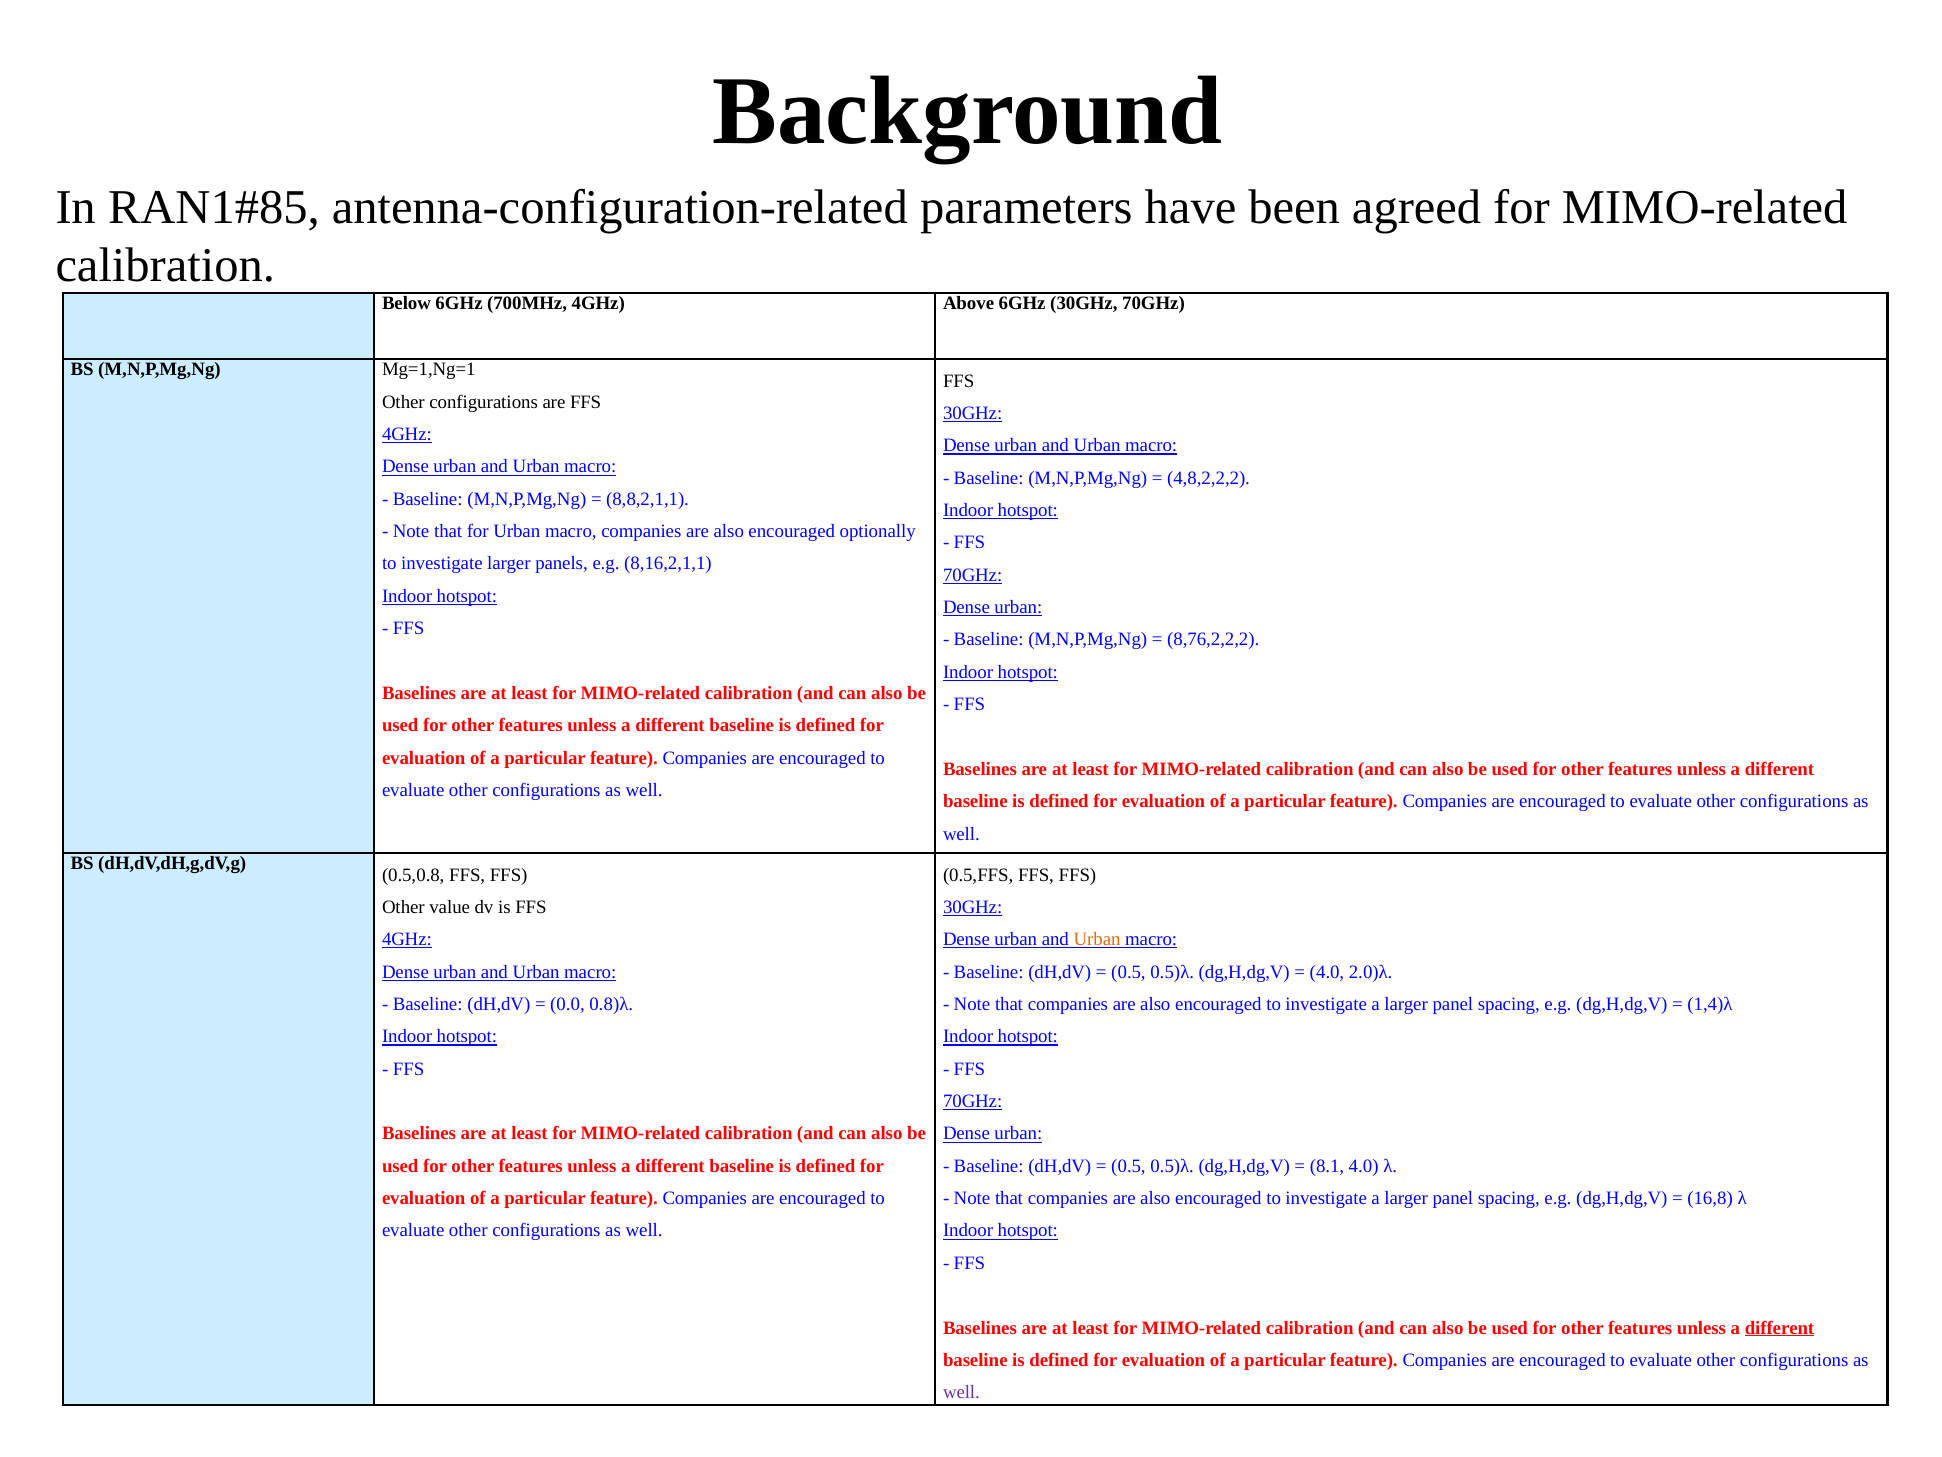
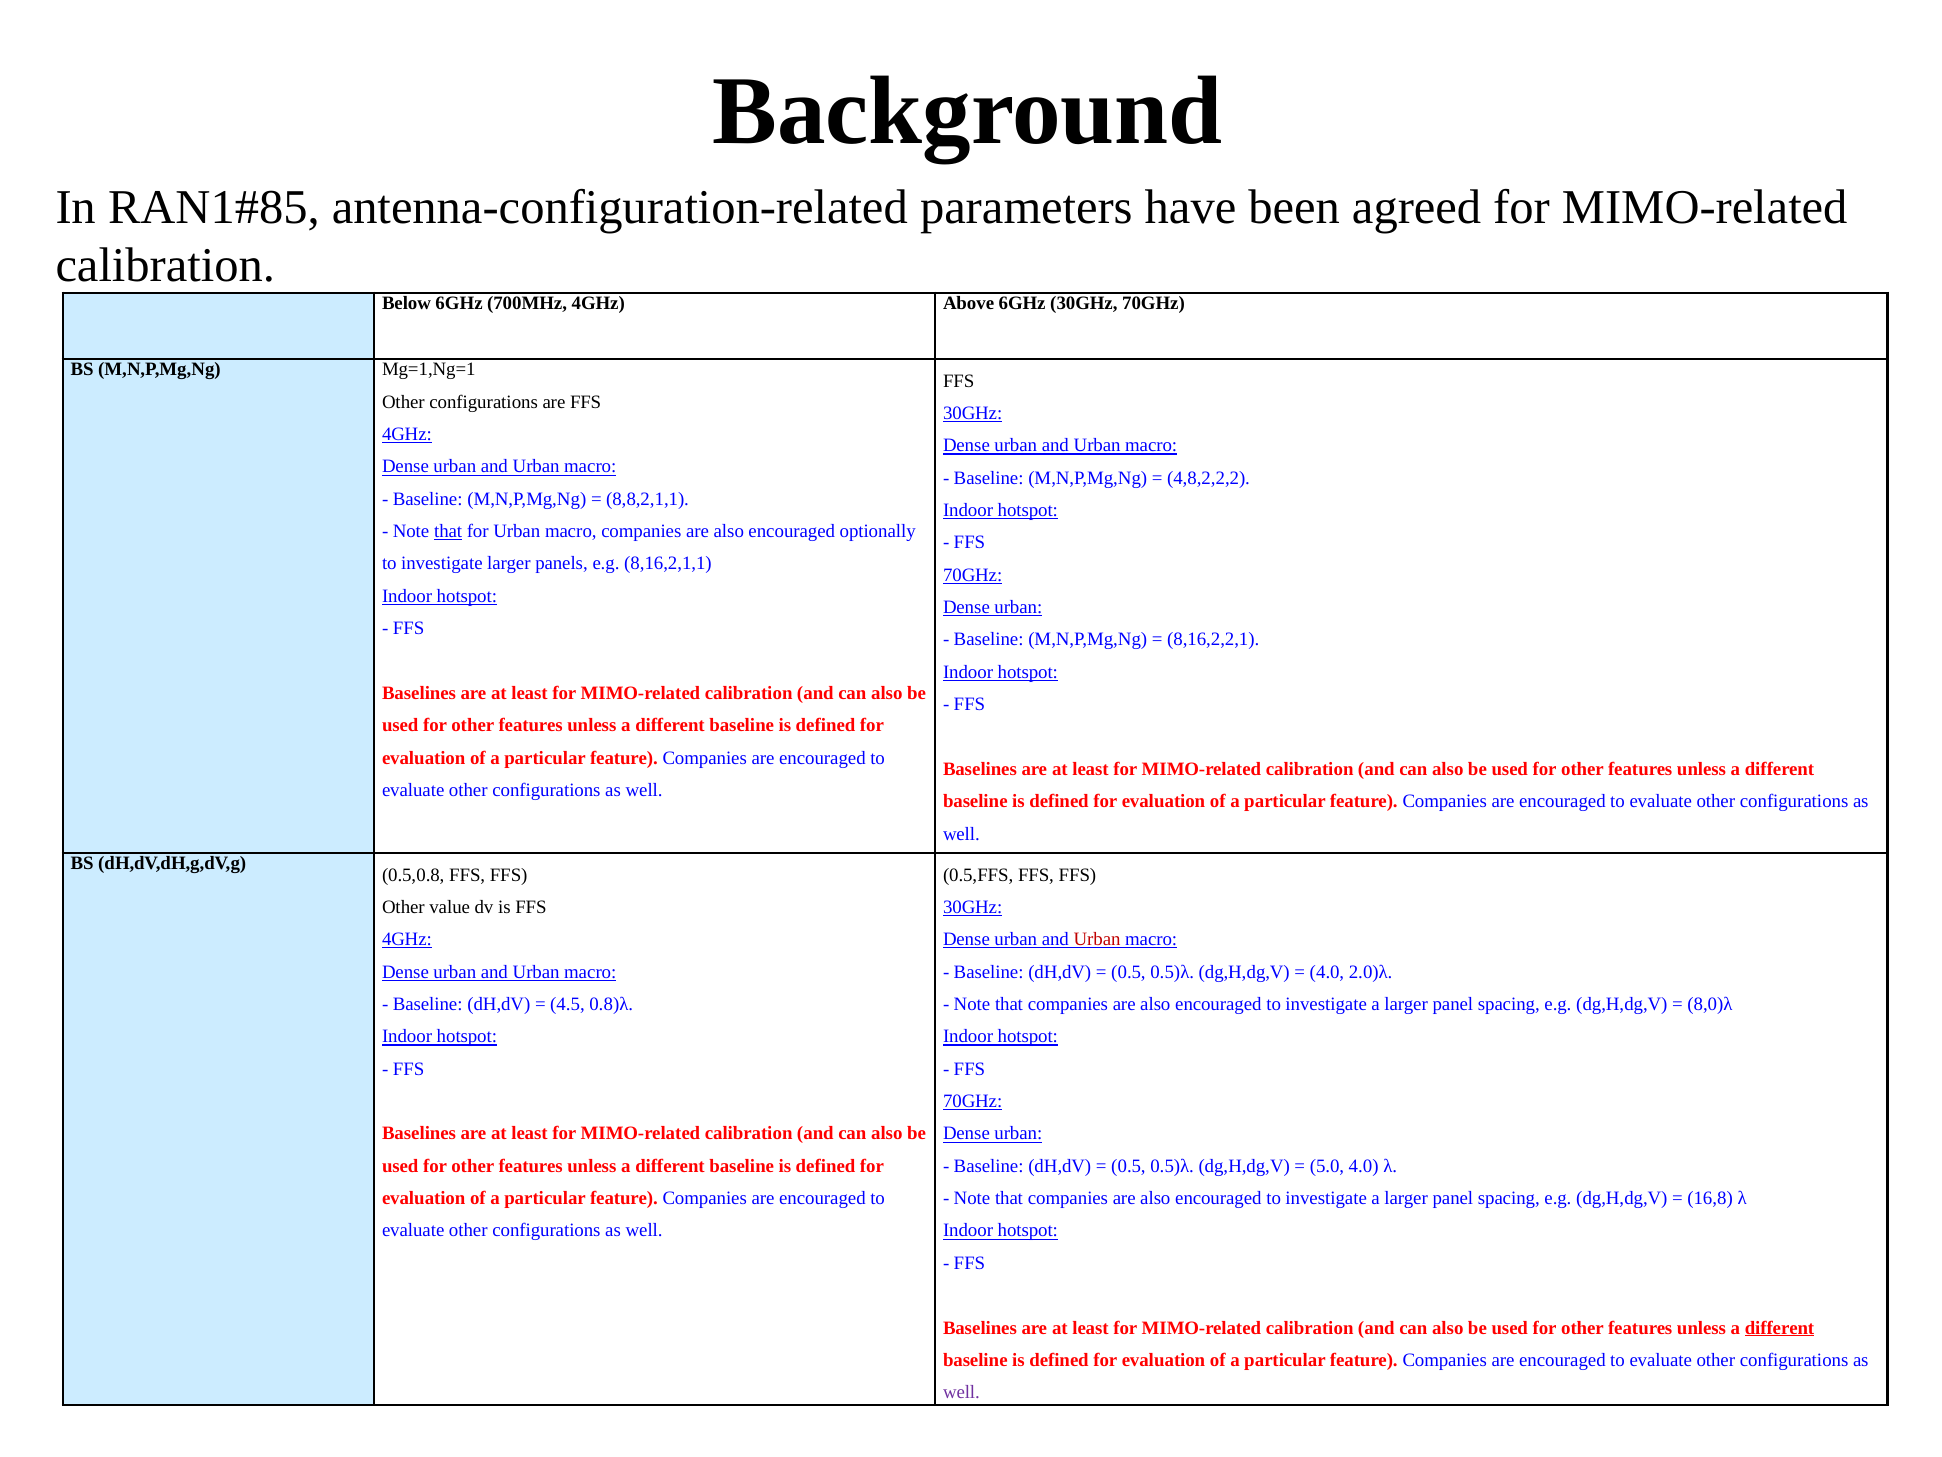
that underline: none -> present (448, 531)
8,76,2,2,2: 8,76,2,2,2 -> 8,16,2,2,1 (1213, 640)
Urban colour: orange -> red (1097, 939)
0.0: 0.0 -> 4.5 (567, 1004)
1,4)λ: 1,4)λ -> 8,0)λ (1710, 1004)
8.1: 8.1 -> 5.0 (1327, 1166)
